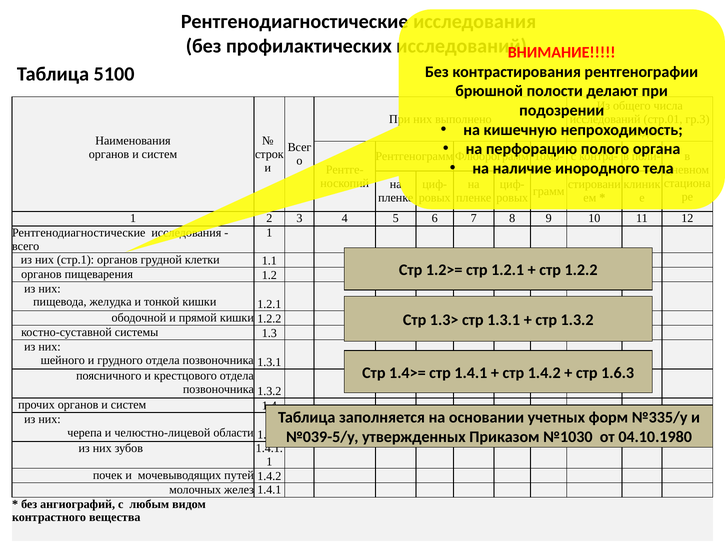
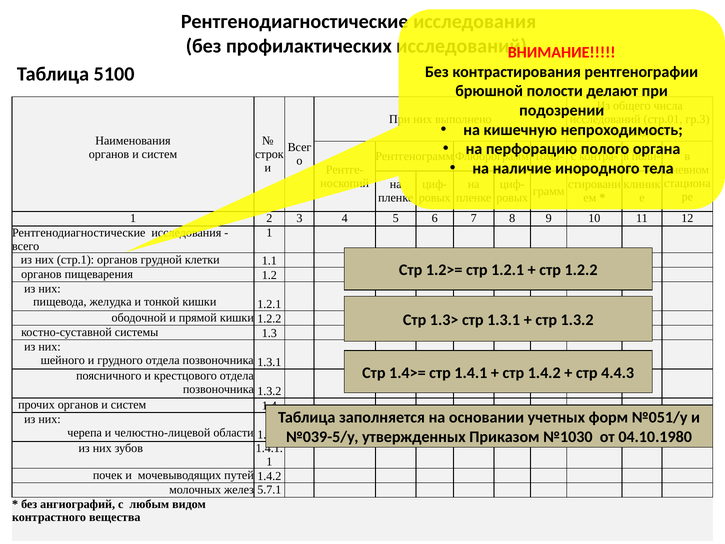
1.6.3: 1.6.3 -> 4.4.3 (618, 373)
№335/у: №335/у -> №051/у (660, 417)
желез 1.4.1: 1.4.1 -> 5.7.1 (269, 489)
